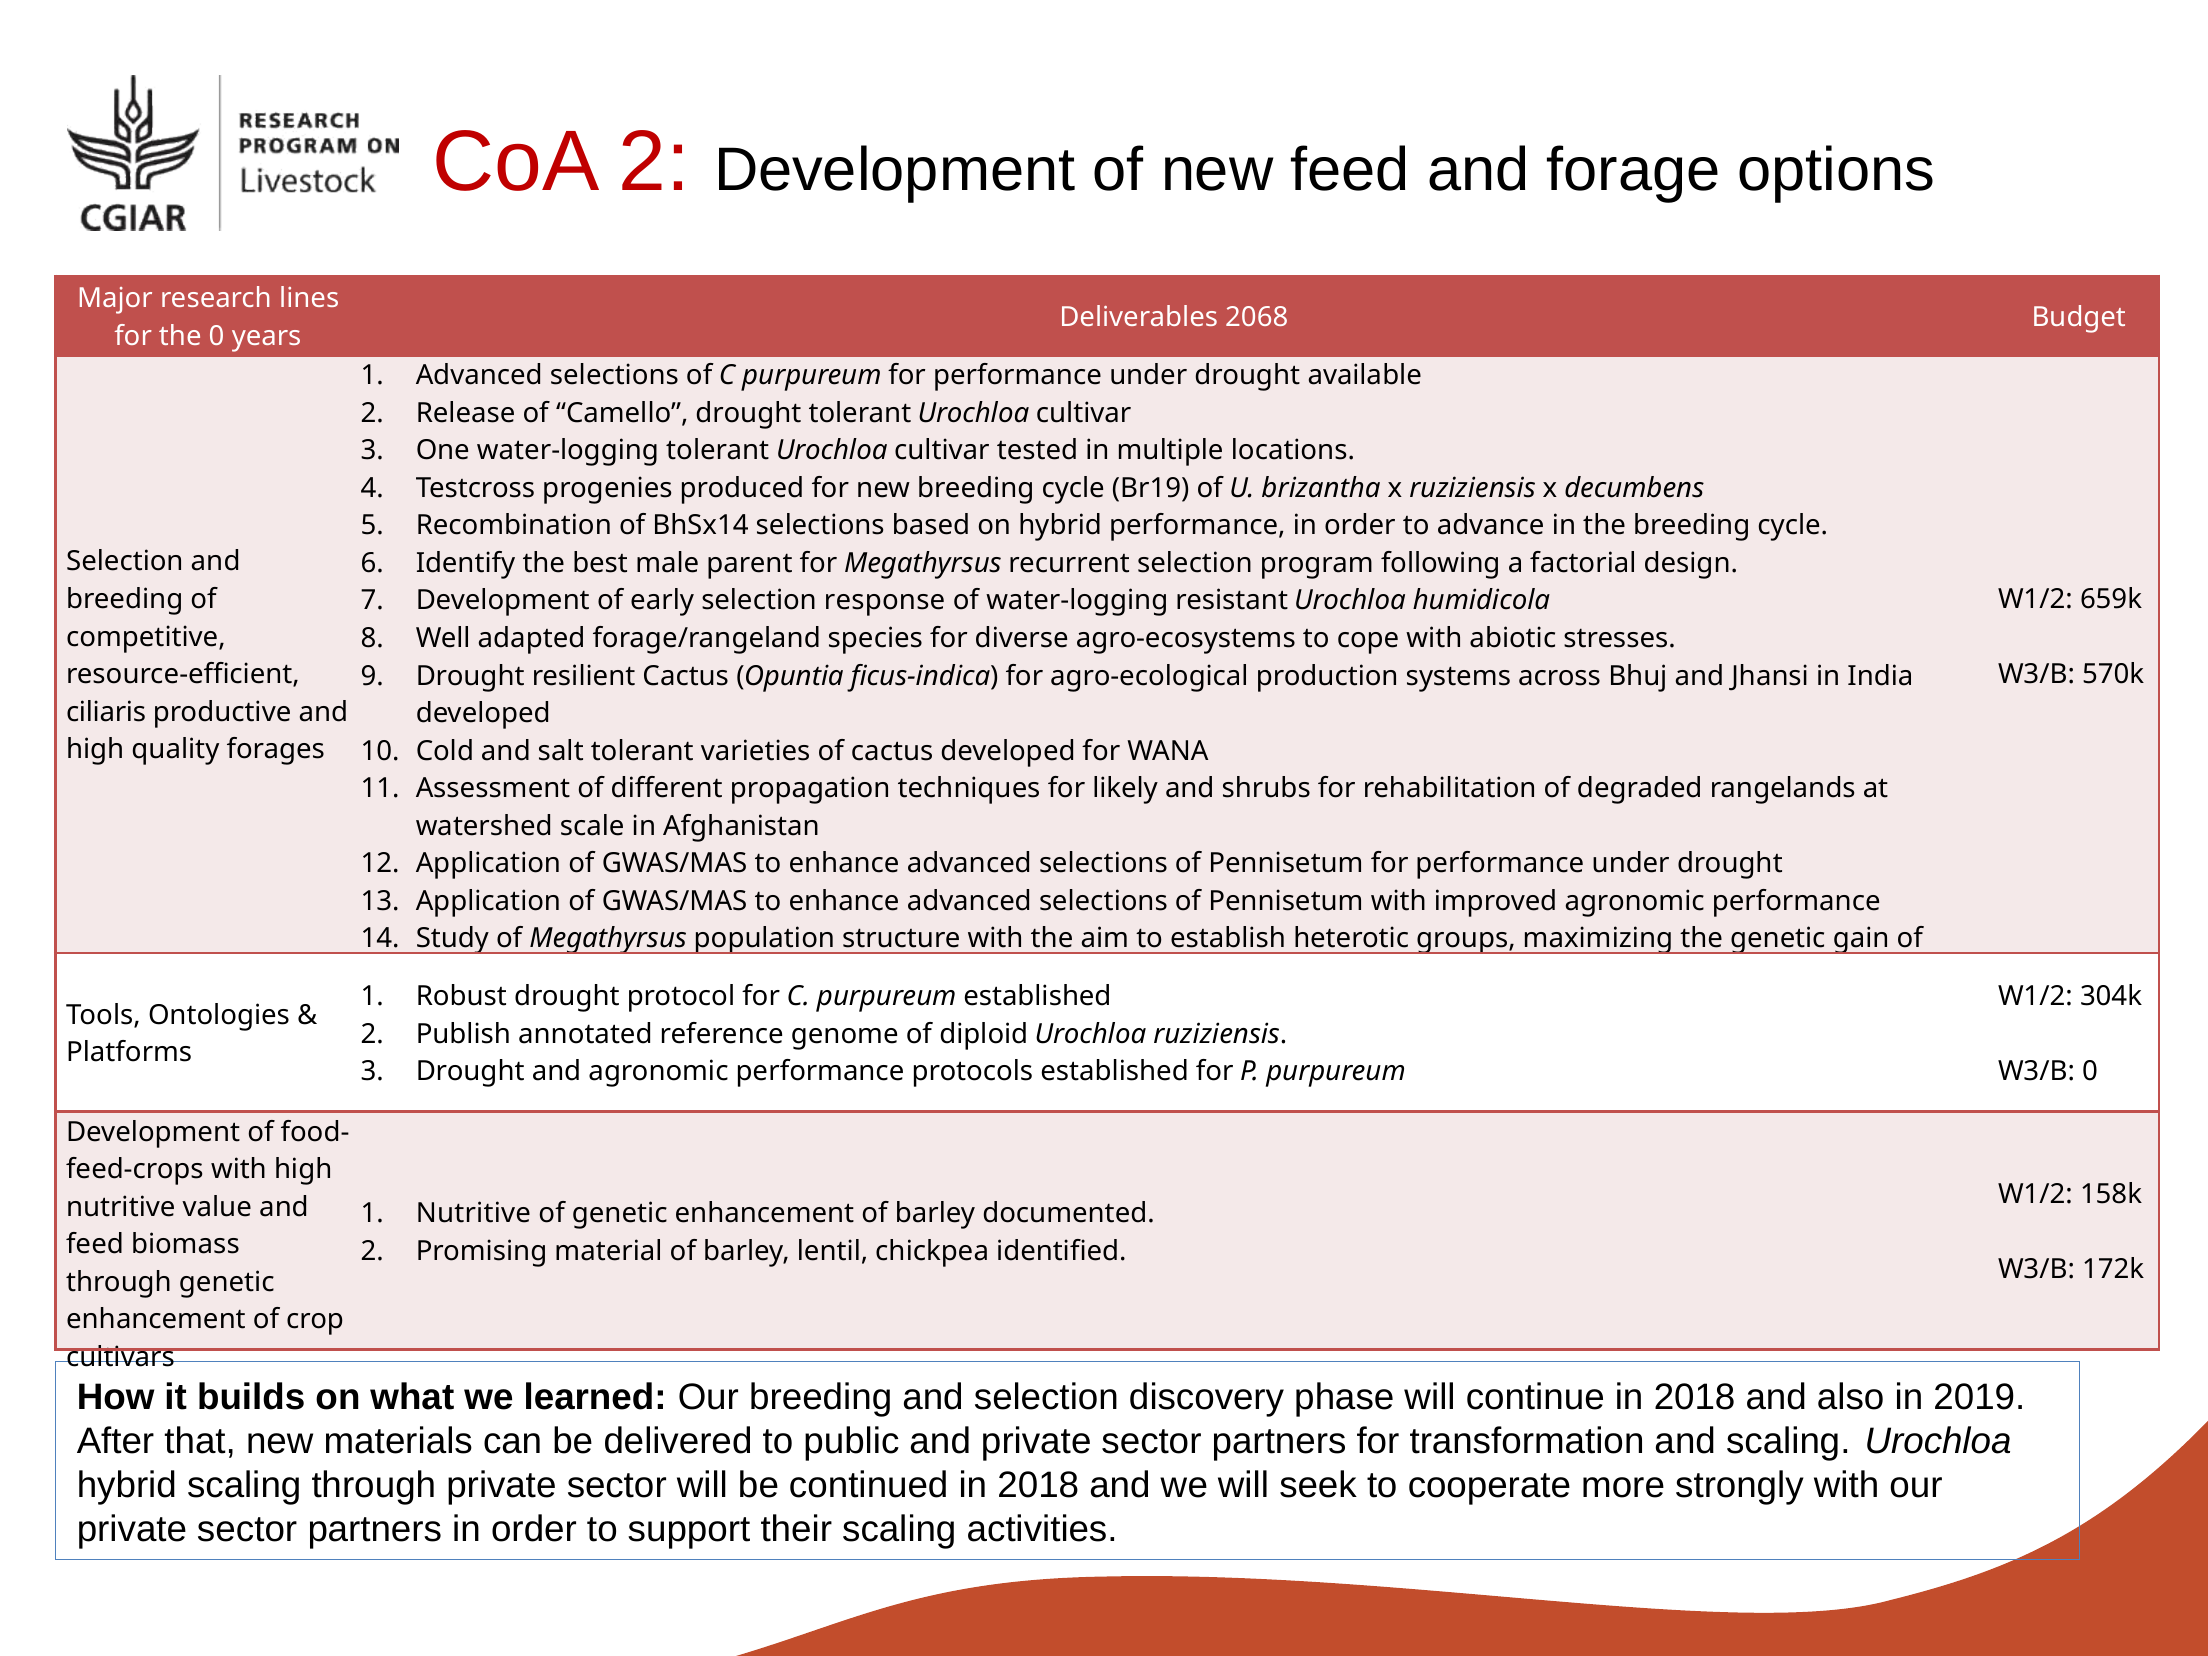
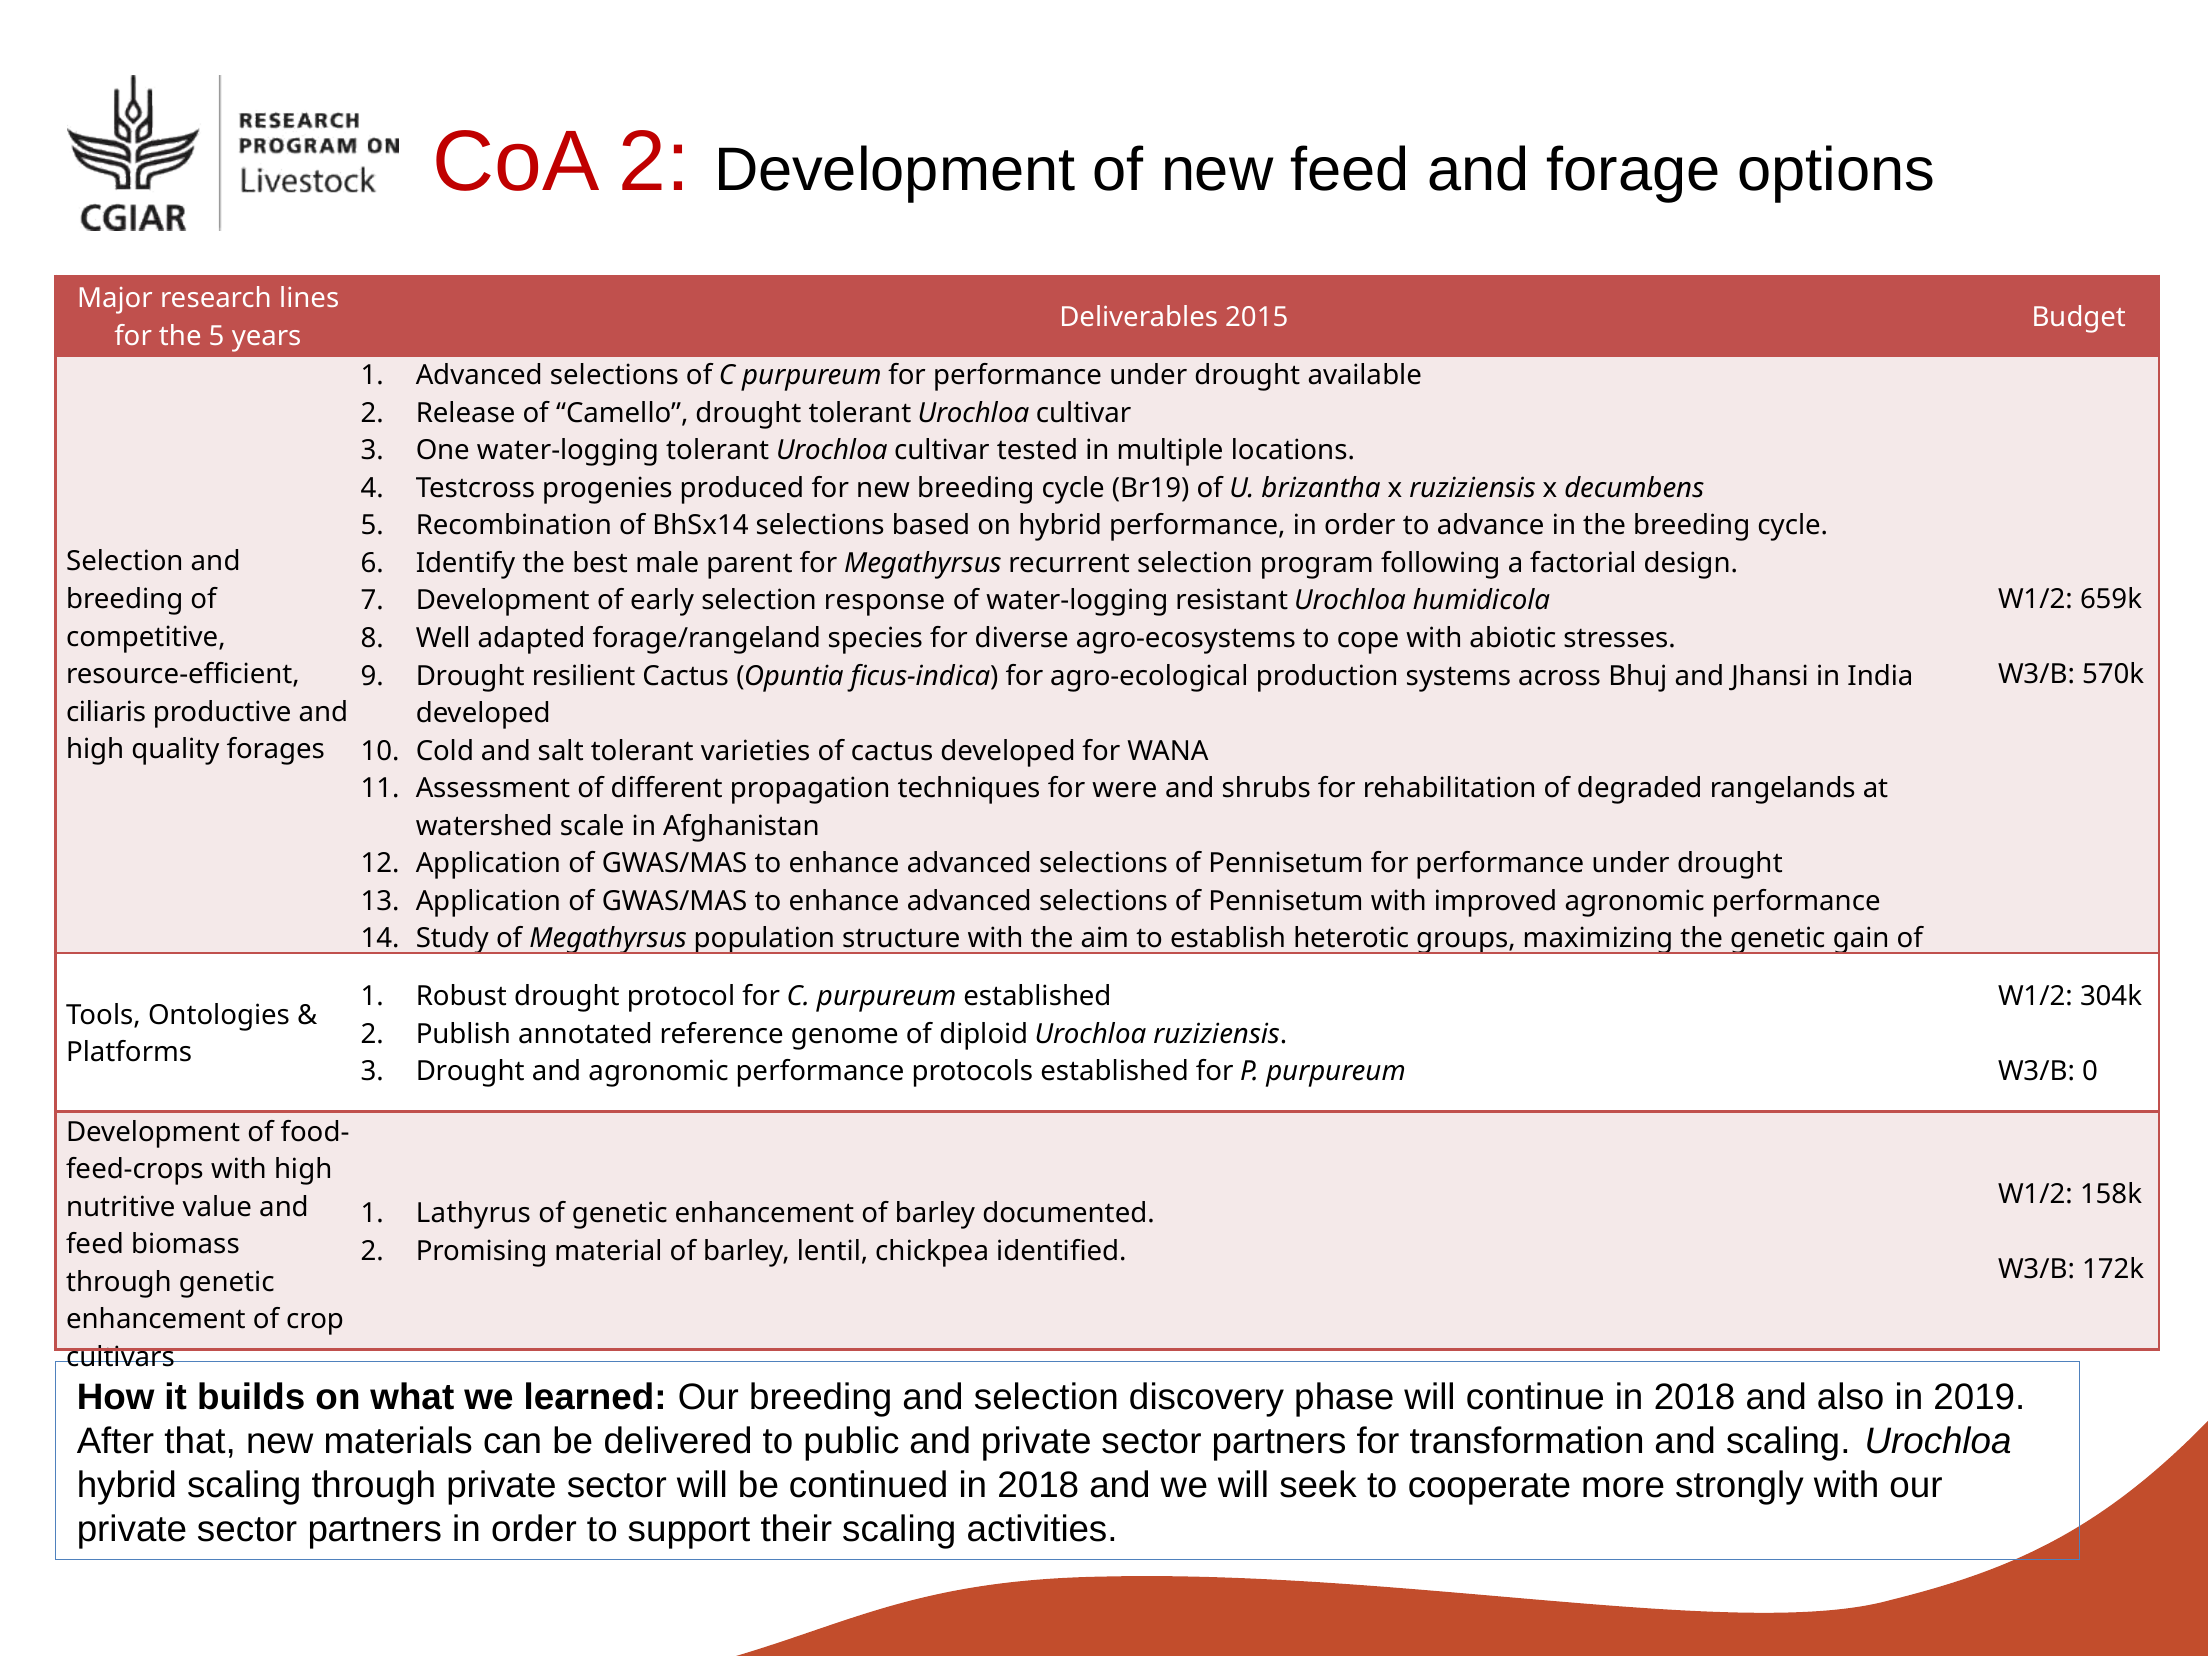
2068: 2068 -> 2015 (1257, 317)
the 0: 0 -> 5 (217, 336)
likely: likely -> were (1125, 789)
Nutritive: Nutritive -> Lathyrus (473, 1213)
